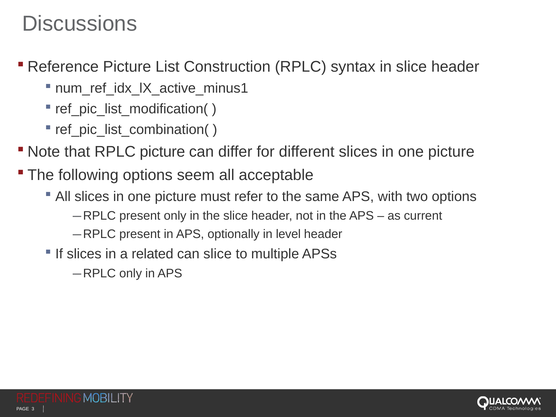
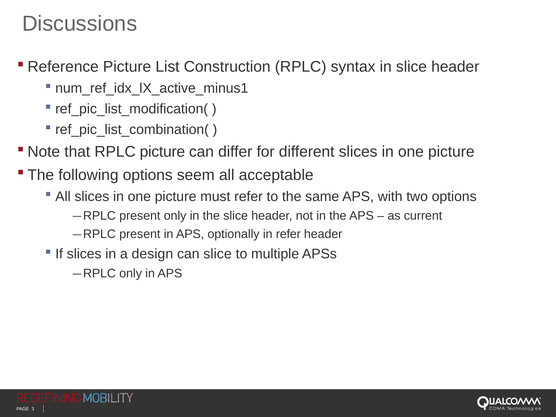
in level: level -> refer (288, 234)
related: related -> design (152, 254)
